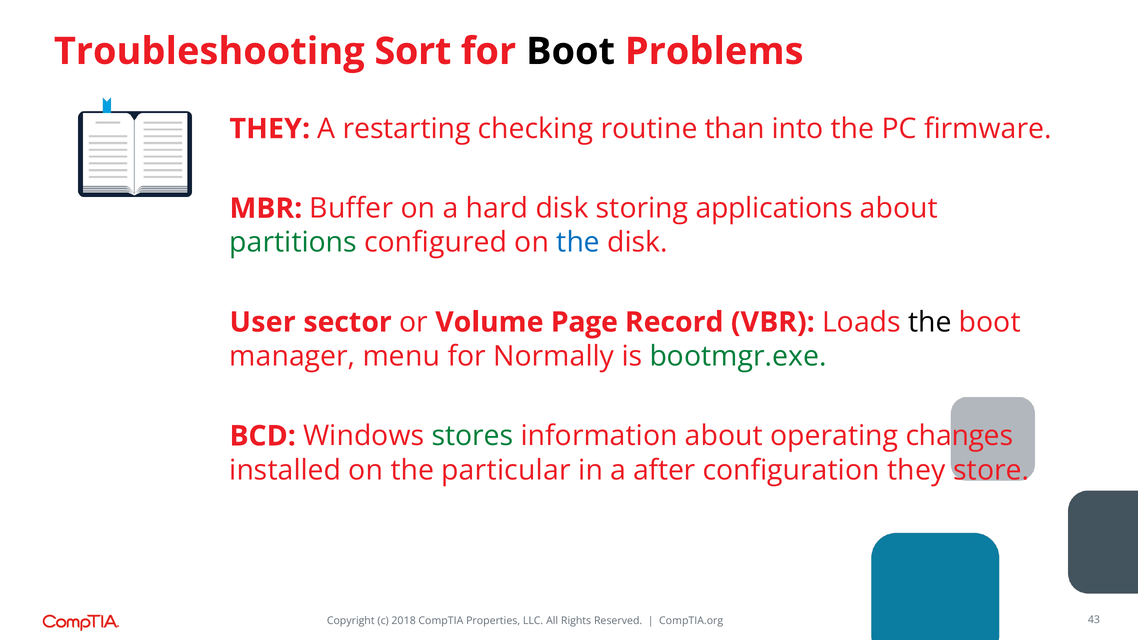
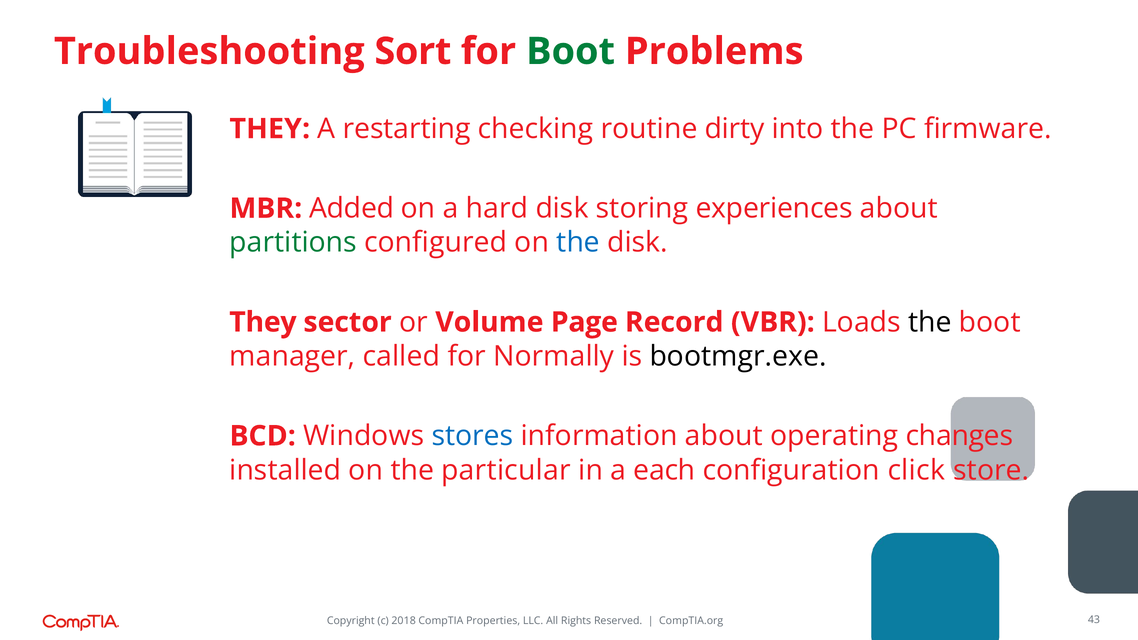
Boot colour: black -> green (571, 51)
than: than -> dirty (735, 129)
Buffer: Buffer -> Added (352, 208)
applications: applications -> experiences (774, 208)
User: User -> They (263, 322)
menu: menu -> called (401, 356)
bootmgr.exe colour: green -> black (738, 356)
stores colour: green -> blue (472, 436)
after: after -> each (664, 470)
configuration they: they -> click (916, 470)
